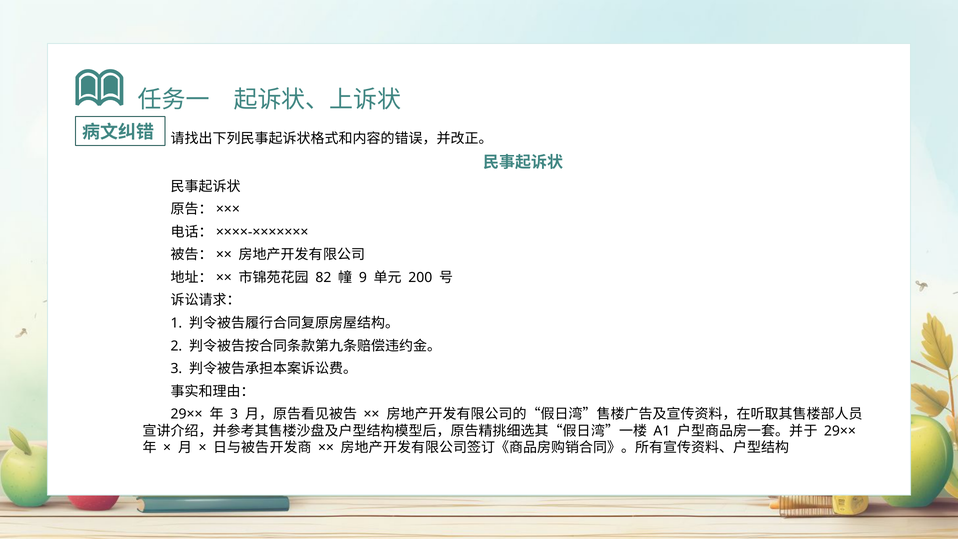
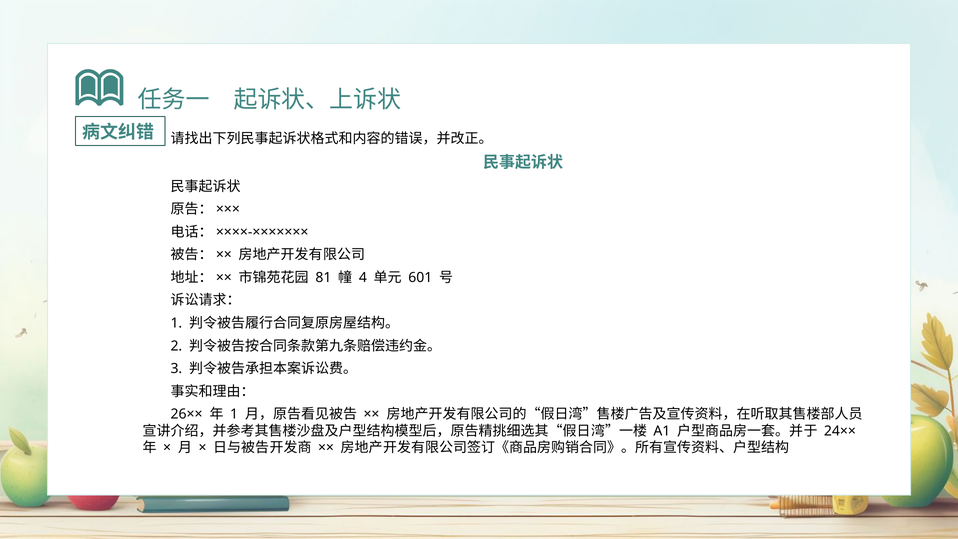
82: 82 -> 81 (323, 277)
9: 9 -> 4 (363, 277)
200: 200 -> 601 (420, 277)
29××: 29×× -> 26×× (187, 414)
3: 3 -> 1 (234, 414)
29××: 29×× -> 24×× (840, 431)
